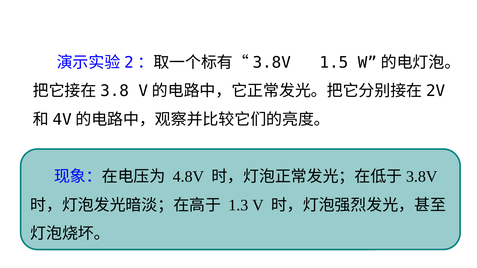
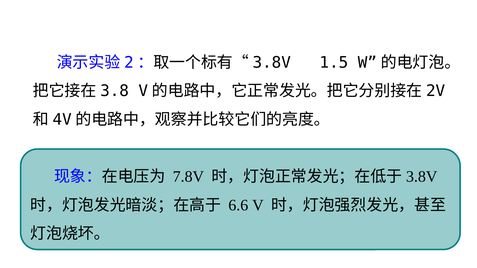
4.8V: 4.8V -> 7.8V (188, 177)
1.3: 1.3 -> 6.6 (238, 205)
